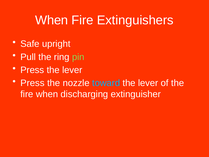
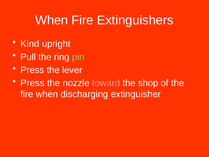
Safe: Safe -> Kind (30, 44)
toward colour: light blue -> pink (106, 83)
lever: lever -> shop (148, 83)
